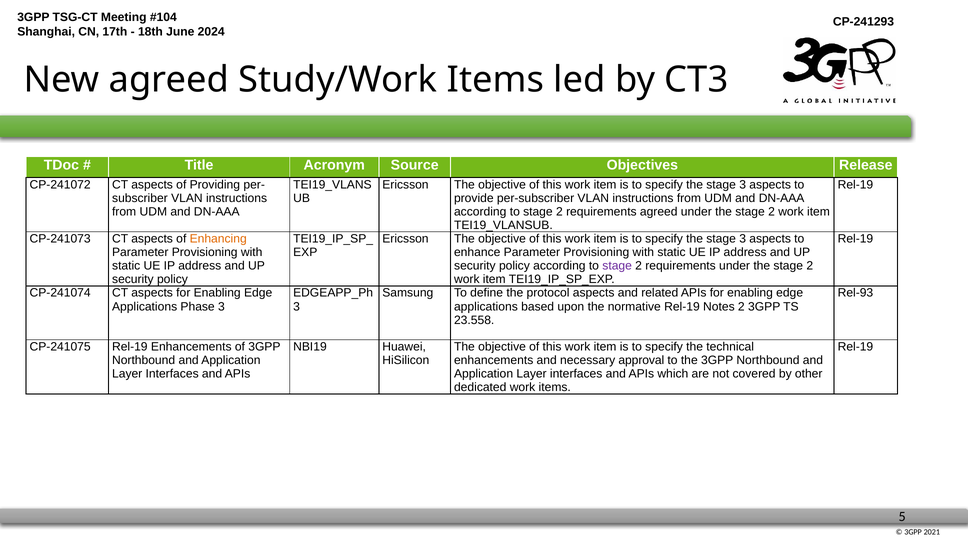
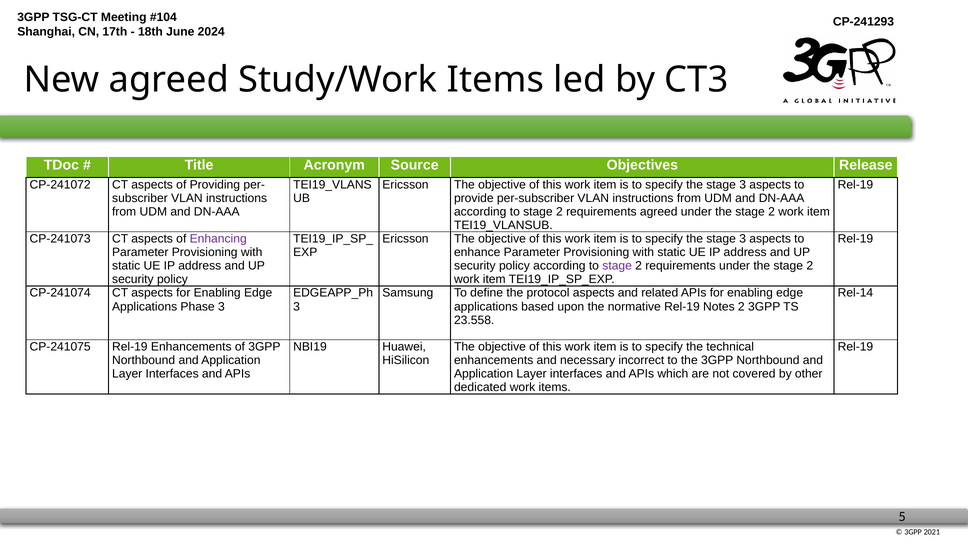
Enhancing colour: orange -> purple (218, 239)
Rel-93: Rel-93 -> Rel-14 (855, 293)
approval: approval -> incorrect (641, 361)
